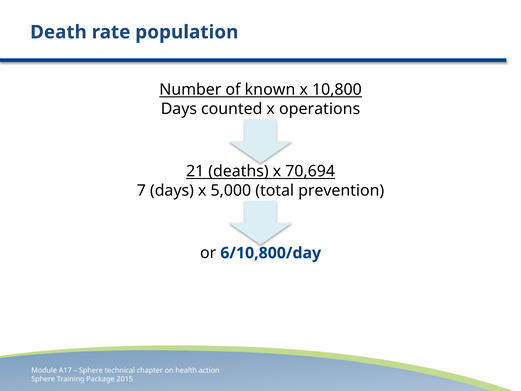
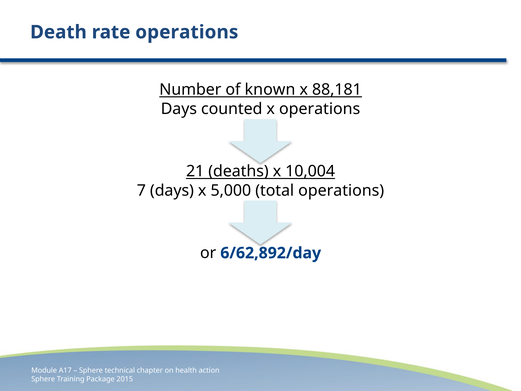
rate population: population -> operations (187, 32)
10,800: 10,800 -> 88,181 (337, 90)
70,694: 70,694 -> 10,004 (310, 171)
prevention: prevention -> operations (341, 190)
6/10,800/day: 6/10,800/day -> 6/62,892/day (271, 253)
